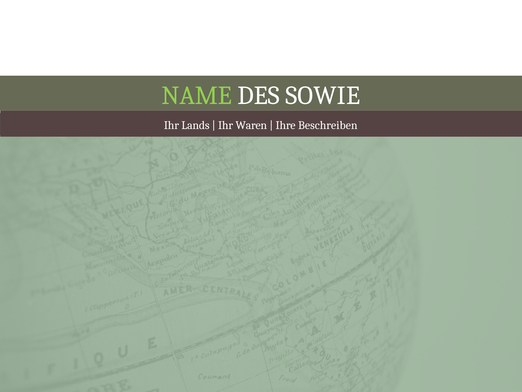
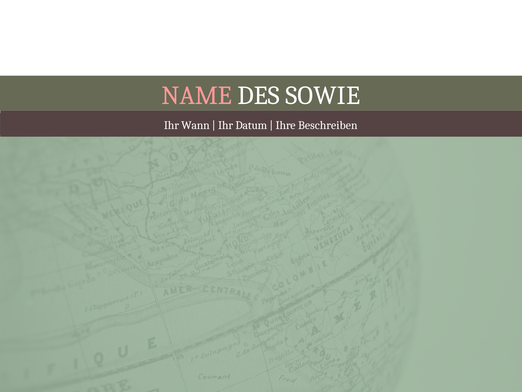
NAME colour: light green -> pink (197, 96)
Lands: Lands -> Wann (195, 125)
Waren: Waren -> Datum (251, 125)
